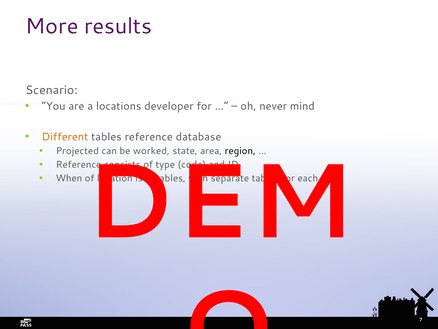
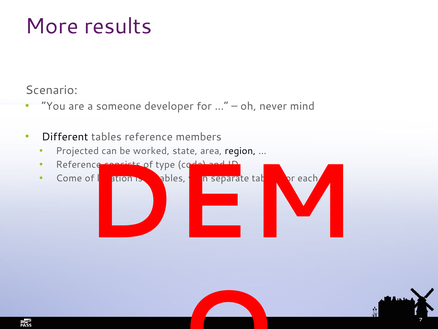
locations: locations -> someone (119, 106)
Different colour: orange -> black (65, 137)
database: database -> members (199, 137)
When: When -> Come (69, 178)
